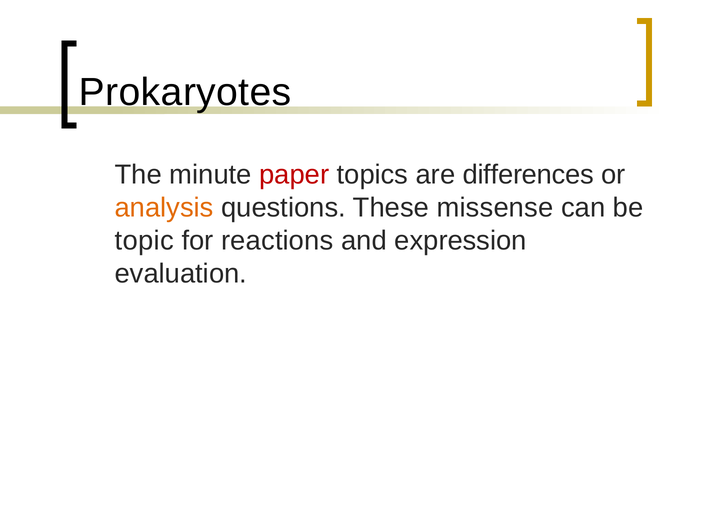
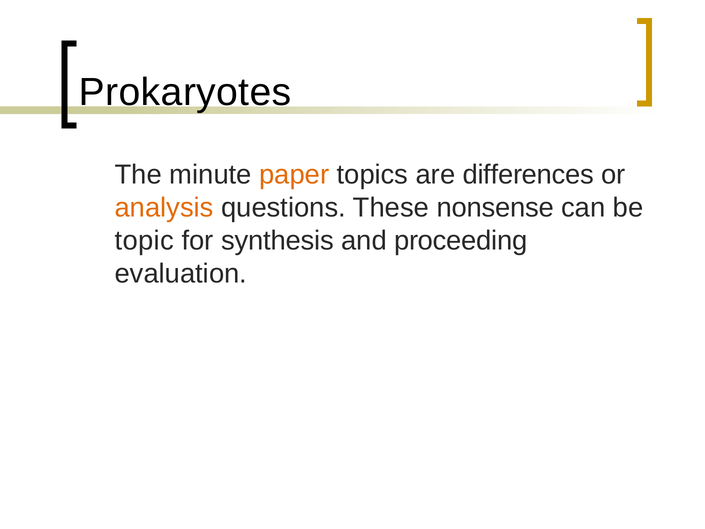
paper colour: red -> orange (294, 175)
missense: missense -> nonsense (495, 208)
reactions: reactions -> synthesis (277, 240)
expression: expression -> proceeding (461, 240)
